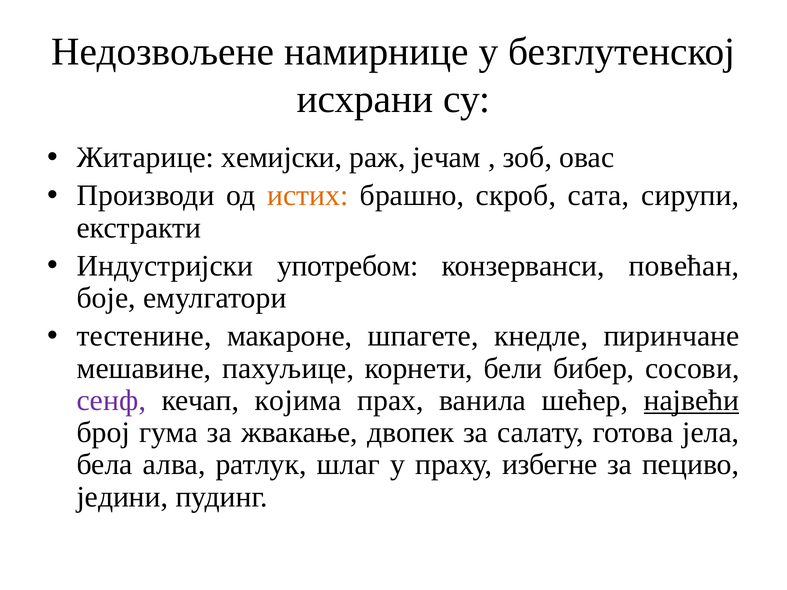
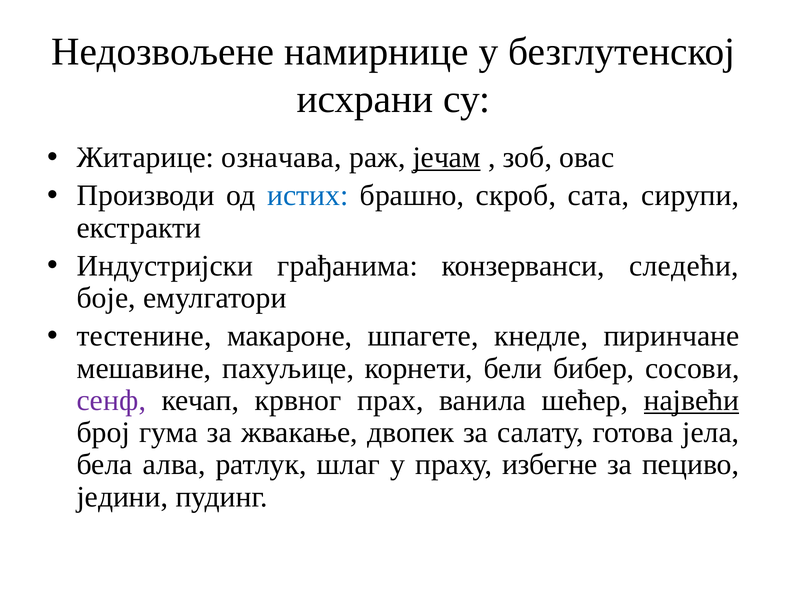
хемијски: хемијски -> означава (282, 158)
јечам underline: none -> present (447, 158)
истих colour: orange -> blue (308, 196)
употребом: употребом -> грађанима (348, 266)
повећан: повећан -> следећи (684, 266)
којима: којима -> крвног (298, 401)
